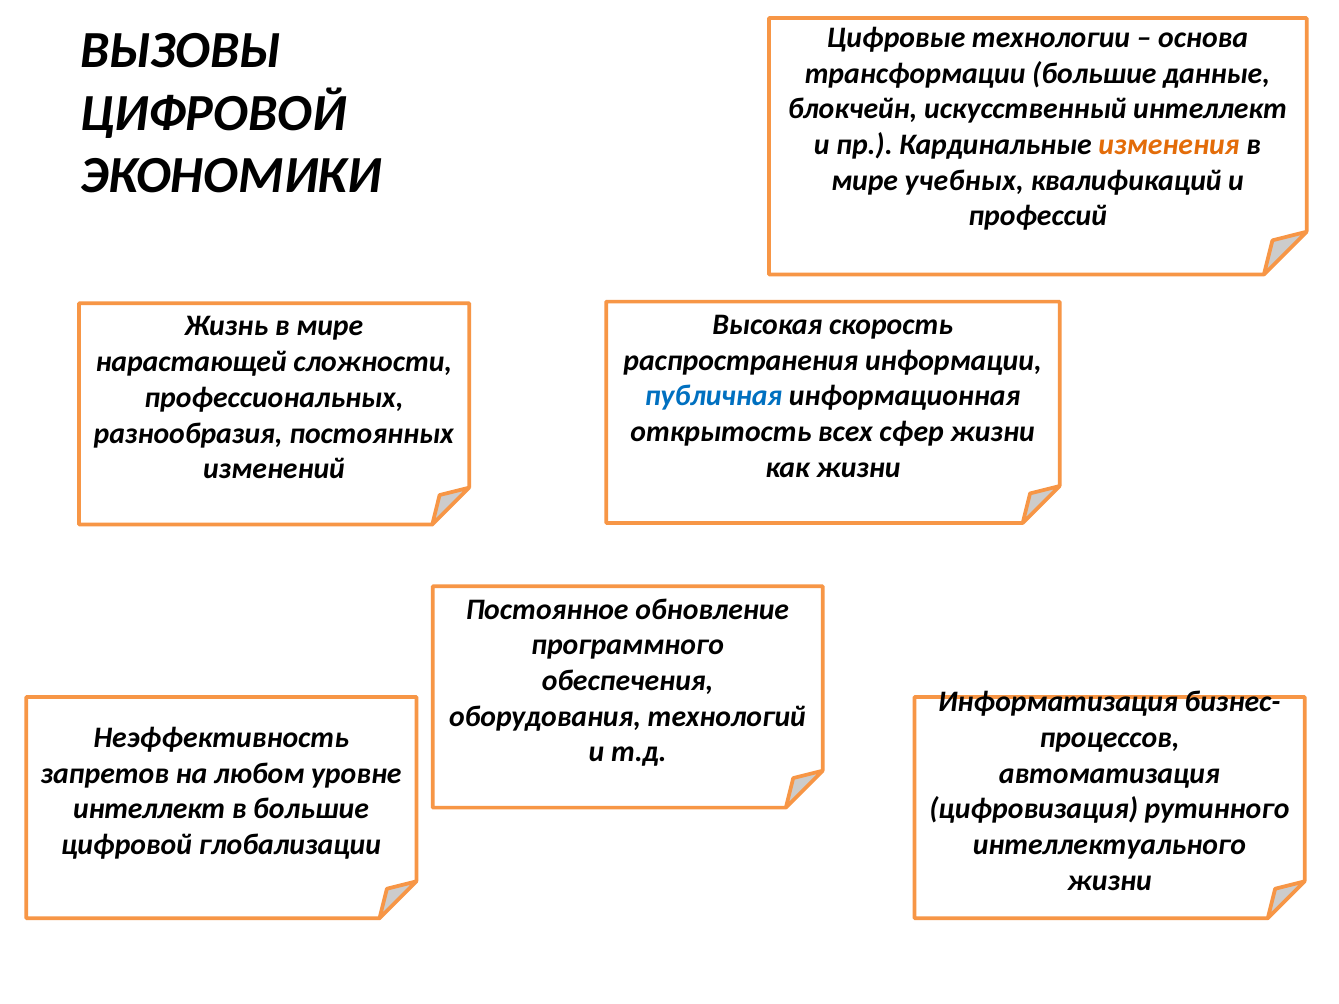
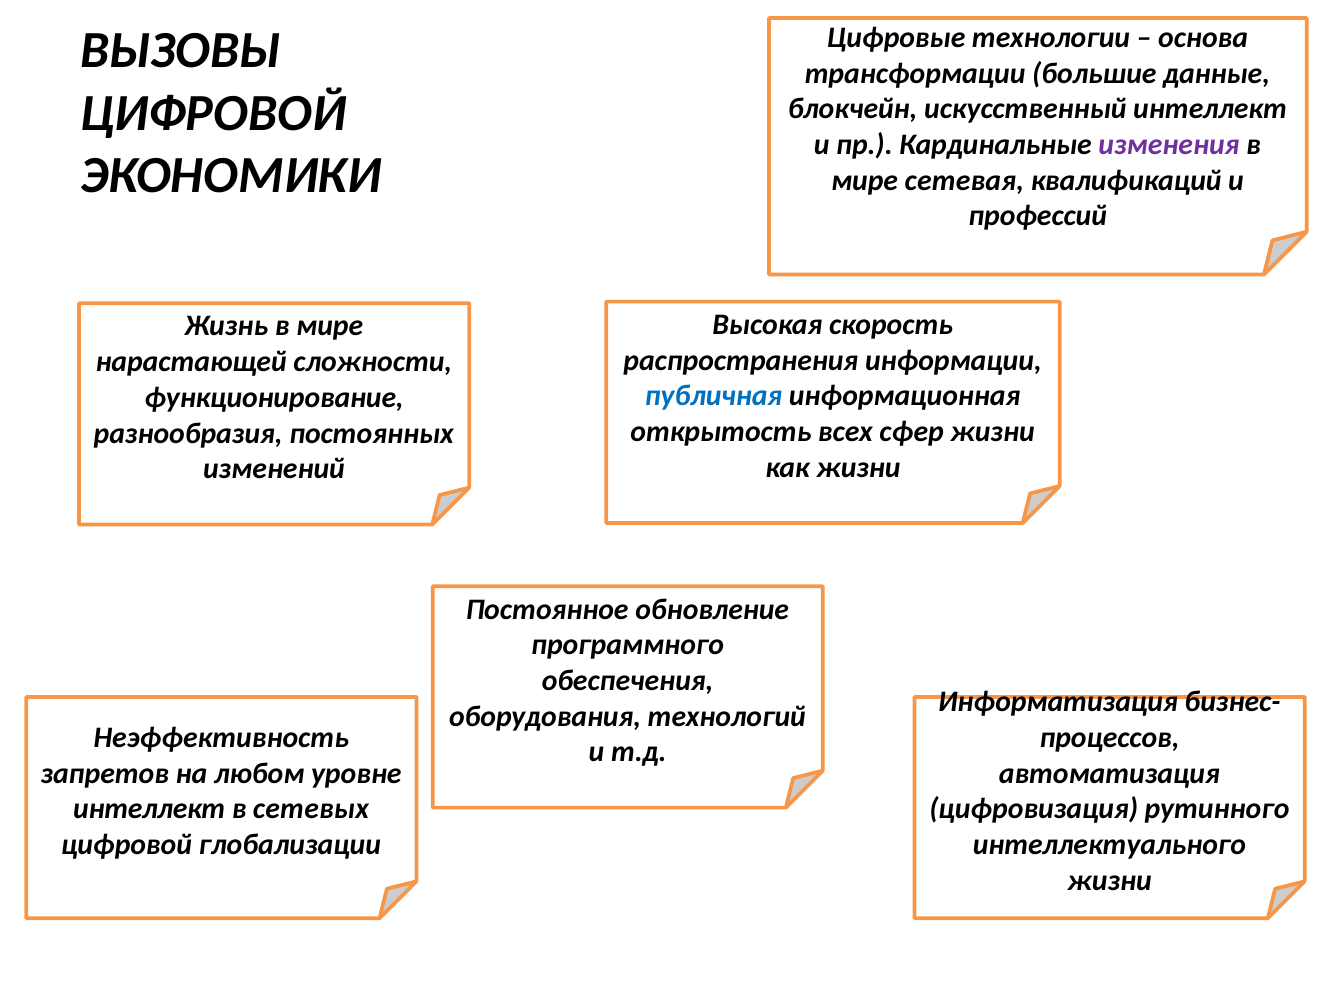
изменения colour: orange -> purple (1169, 145)
учебных: учебных -> сетевая (964, 181)
профессиональных: профессиональных -> функционирование (274, 398)
в большие: большие -> сетевых (311, 809)
